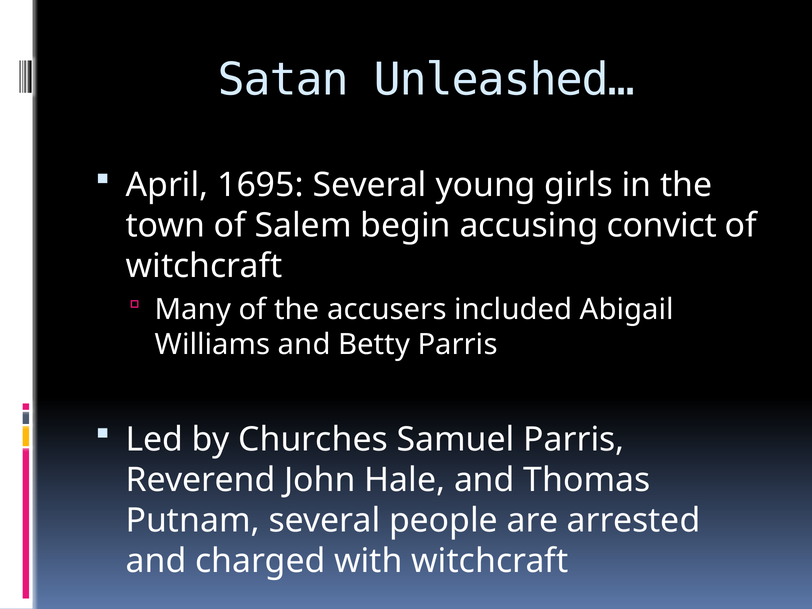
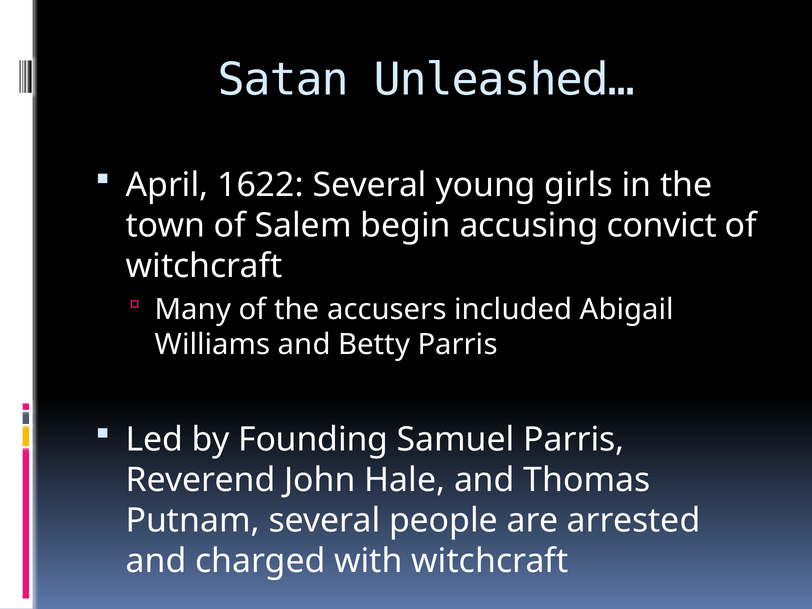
1695: 1695 -> 1622 (260, 185)
Churches: Churches -> Founding (313, 439)
